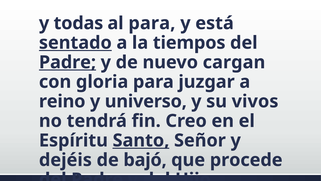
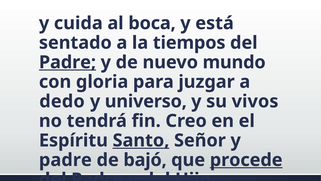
todas: todas -> cuida (78, 23)
al para: para -> boca (152, 23)
sentado underline: present -> none (75, 43)
cargan: cargan -> mundo (234, 62)
reino: reino -> dedo (62, 101)
dejéis: dejéis -> padre (65, 160)
procede underline: none -> present (246, 160)
